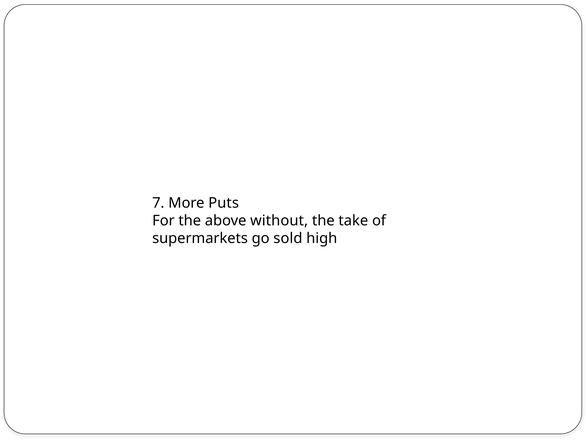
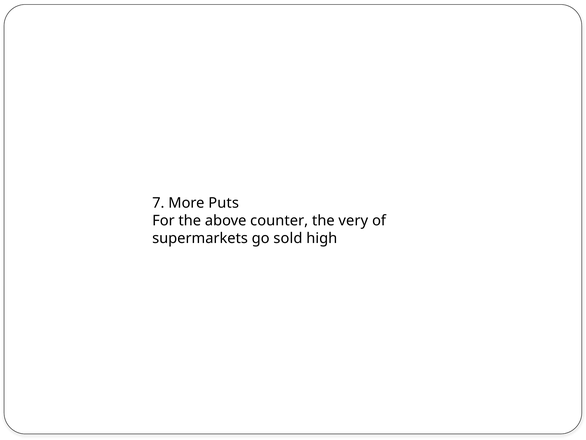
without: without -> counter (279, 220)
take: take -> very (353, 220)
